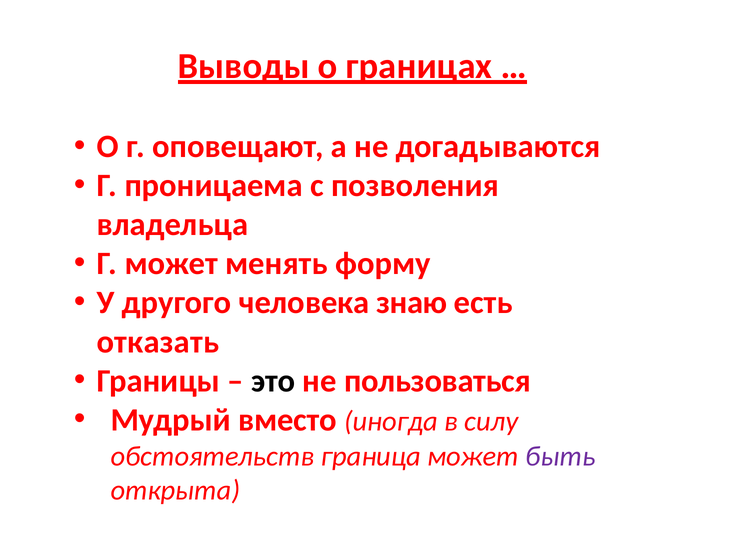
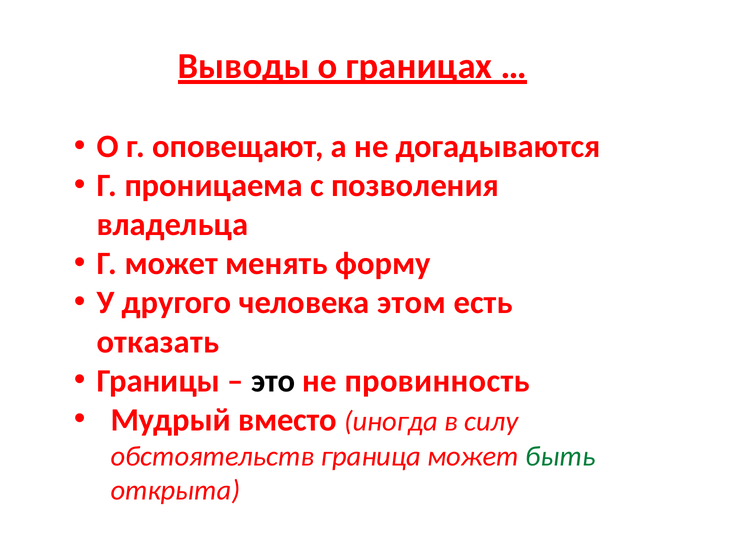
знаю: знаю -> этом (411, 303)
пользоваться: пользоваться -> провинность (437, 381)
быть colour: purple -> green (560, 457)
